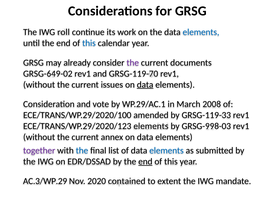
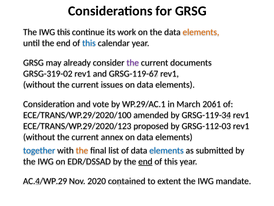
IWG roll: roll -> this (64, 32)
elements colour: blue -> orange (201, 32)
GRSG-649-02: GRSG-649-02 -> GRSG-319-02 (48, 73)
GRSG-119-70: GRSG-119-70 -> GRSG-119-67 (134, 73)
data underline: present -> none (145, 84)
2008: 2008 -> 2061 (212, 104)
GRSG-119-33: GRSG-119-33 -> GRSG-119-34 (206, 115)
ECE/TRANS/WP.29/2020/123 elements: elements -> proposed (151, 126)
GRSG-998-03: GRSG-998-03 -> GRSG-112-03 (206, 126)
together colour: purple -> blue (39, 150)
the colour: blue -> orange (82, 150)
AC.3/WP.29: AC.3/WP.29 -> AC.4/WP.29 (45, 181)
